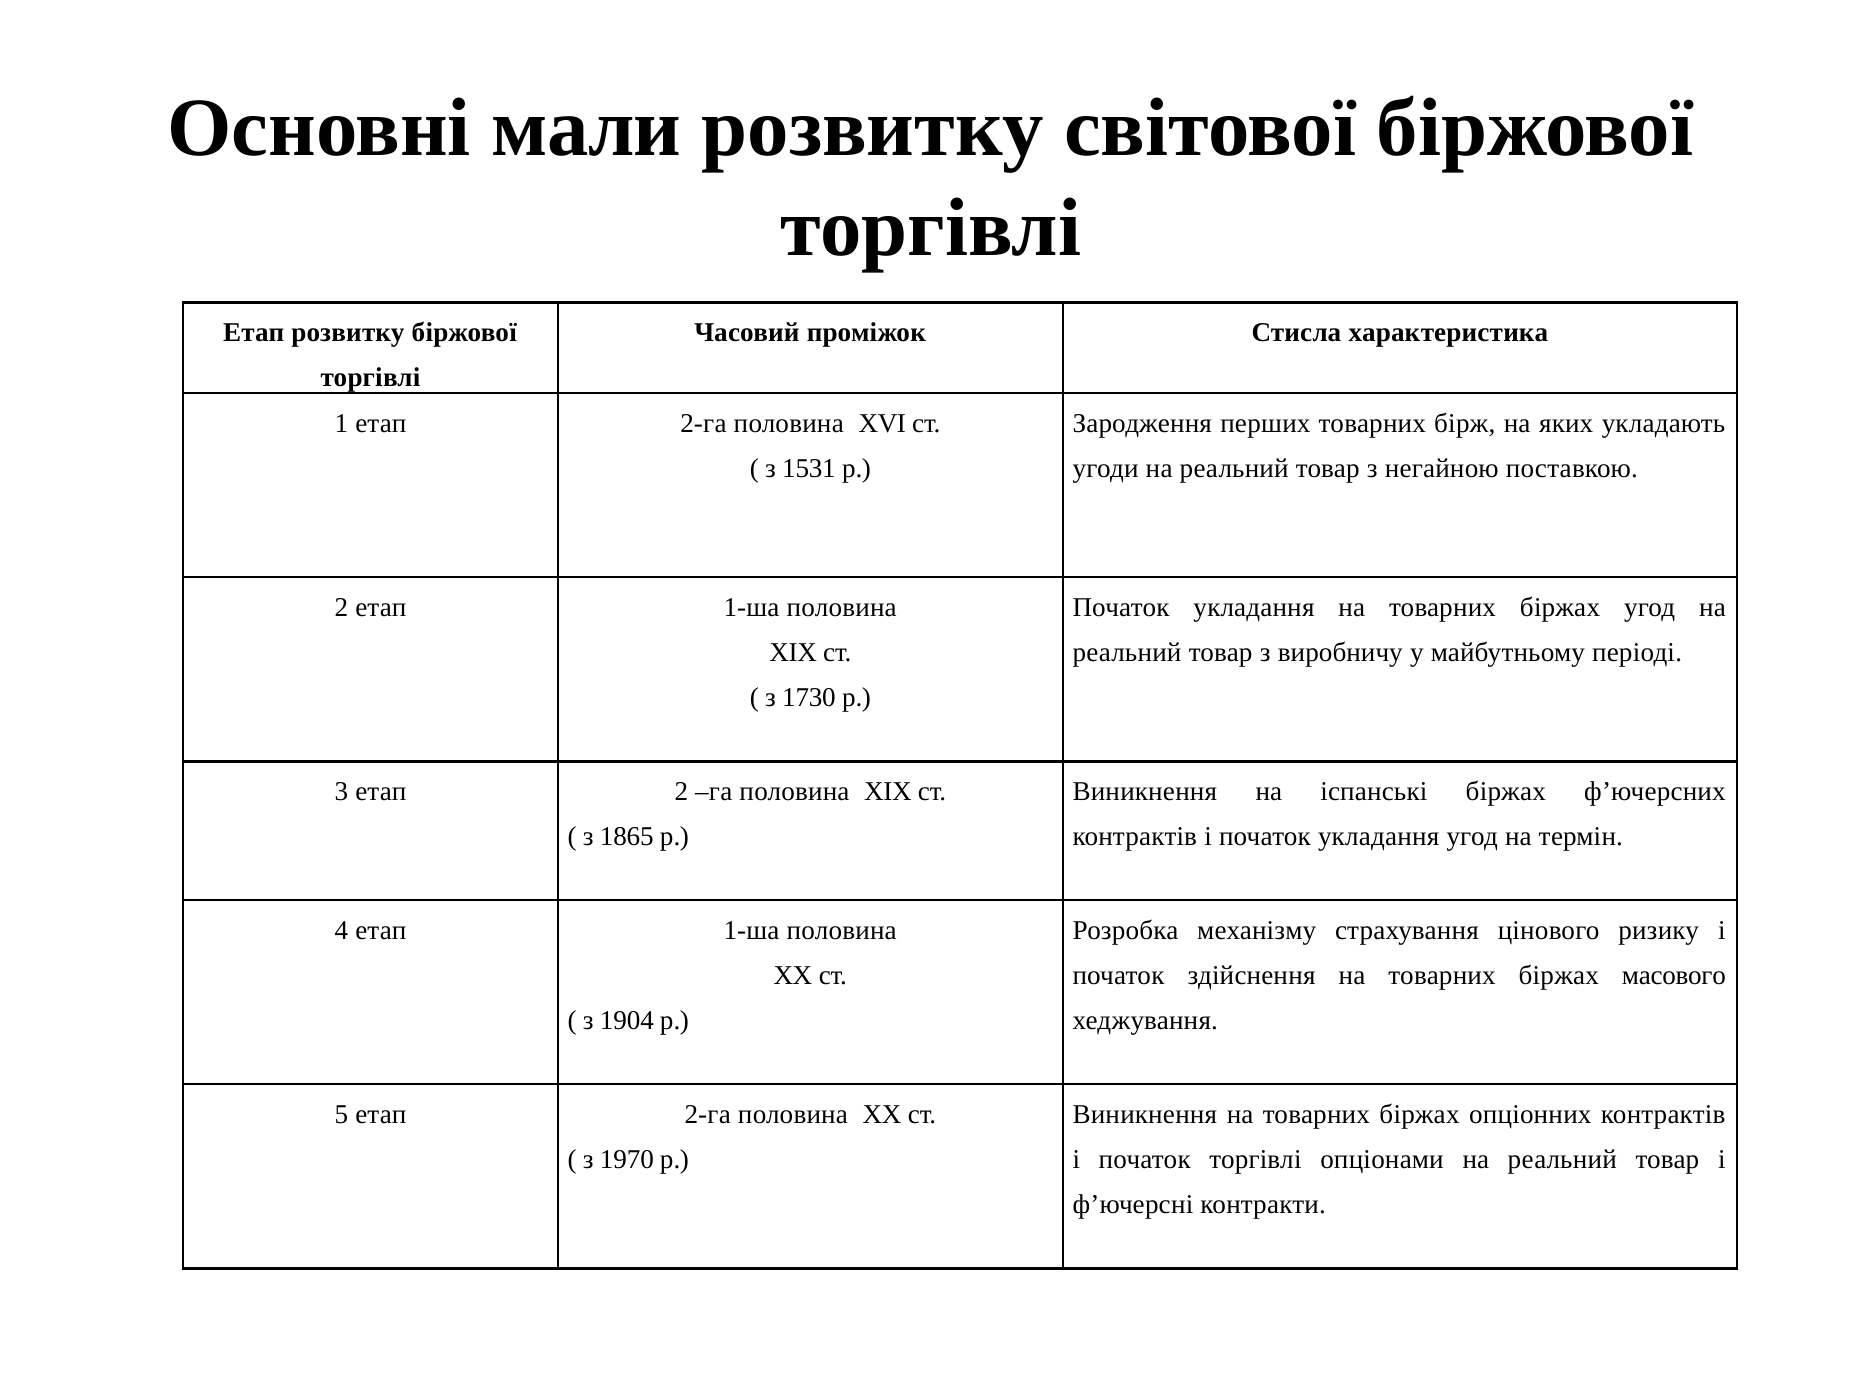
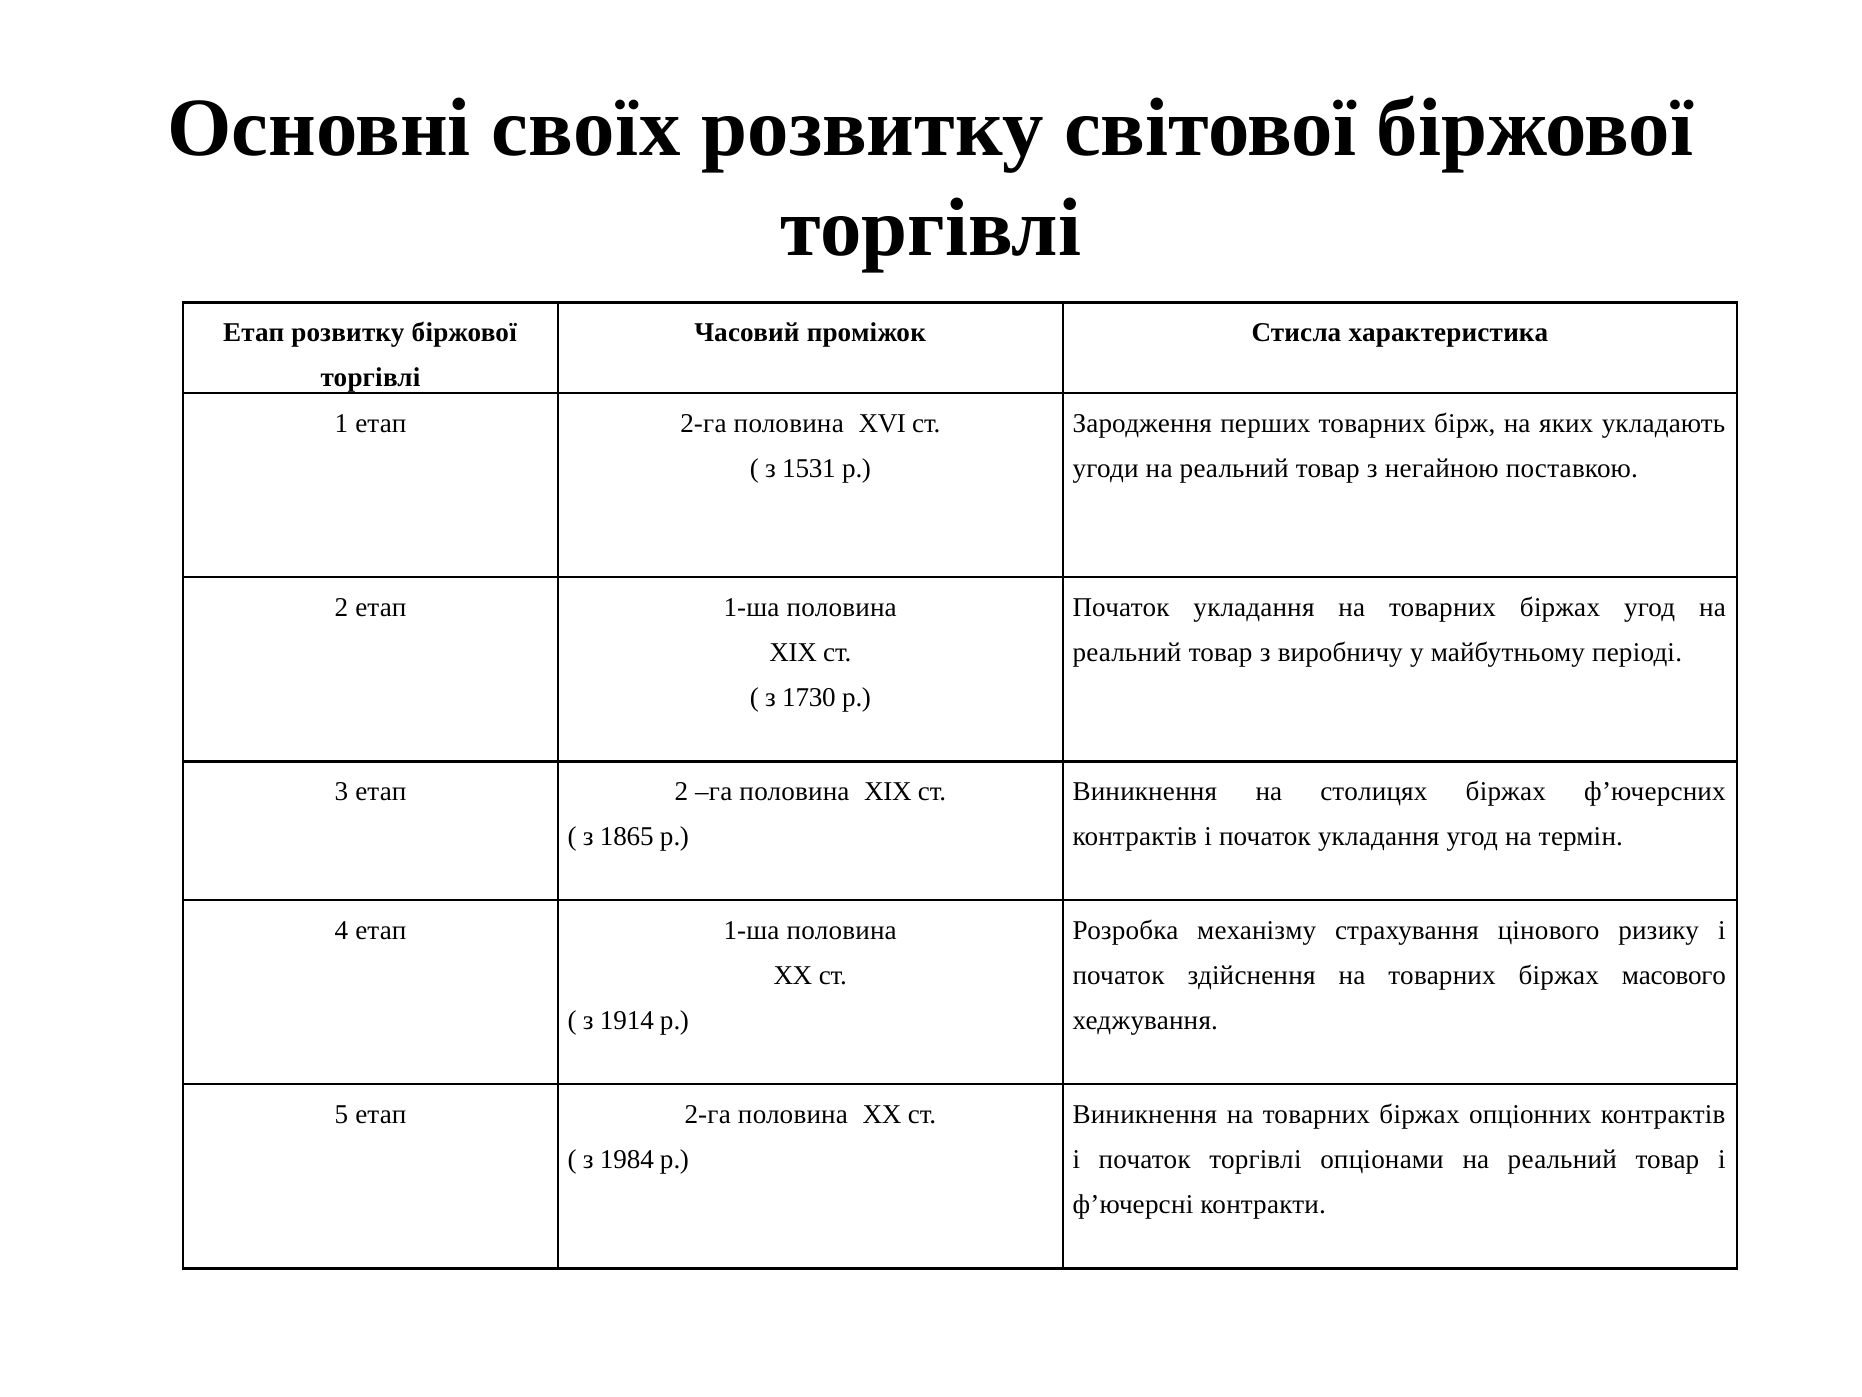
мали: мали -> своїх (586, 128)
іспанські: іспанські -> столицях (1374, 792)
1904: 1904 -> 1914 (627, 1020)
1970: 1970 -> 1984 (627, 1159)
